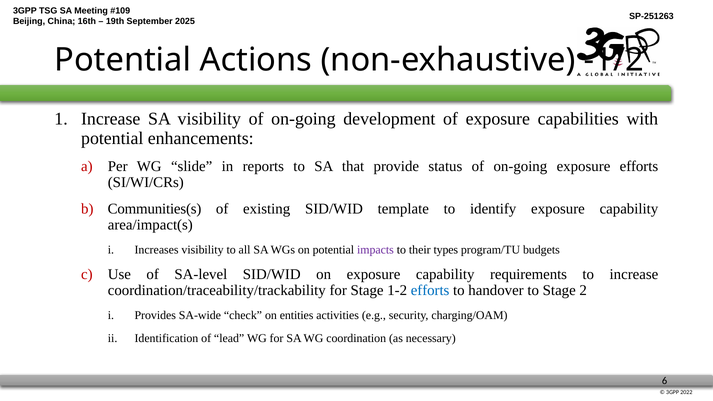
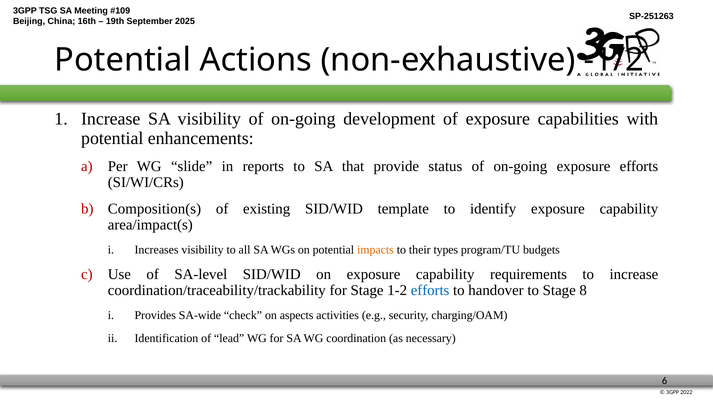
Communities(s: Communities(s -> Composition(s (154, 209)
impacts colour: purple -> orange (375, 250)
2: 2 -> 8 (583, 290)
entities: entities -> aspects (297, 315)
